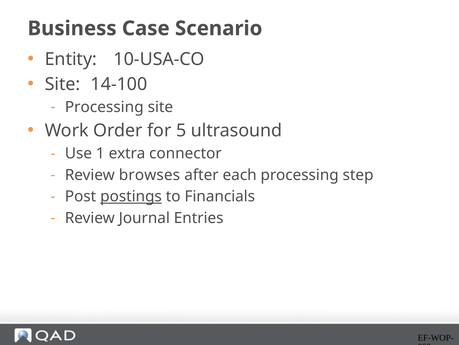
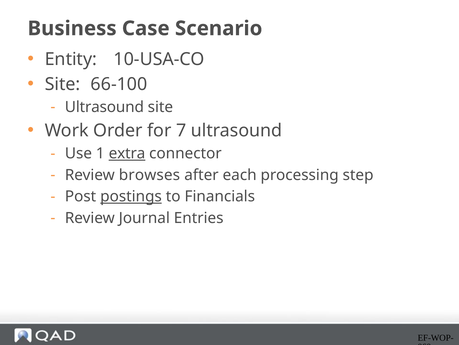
14-100: 14-100 -> 66-100 (119, 84)
Processing: Processing -> Ultrasound (104, 107)
5: 5 -> 7 (181, 130)
extra underline: none -> present (127, 153)
